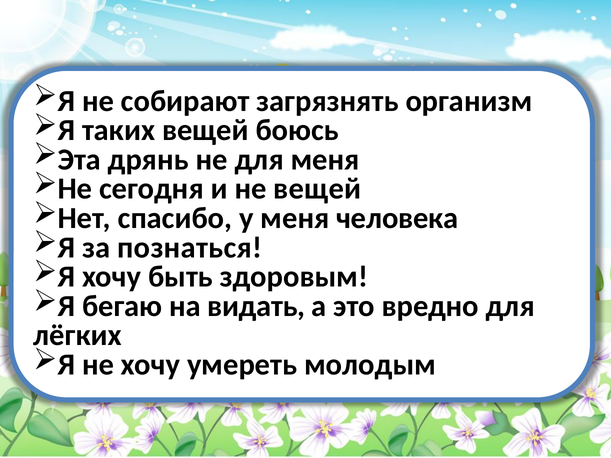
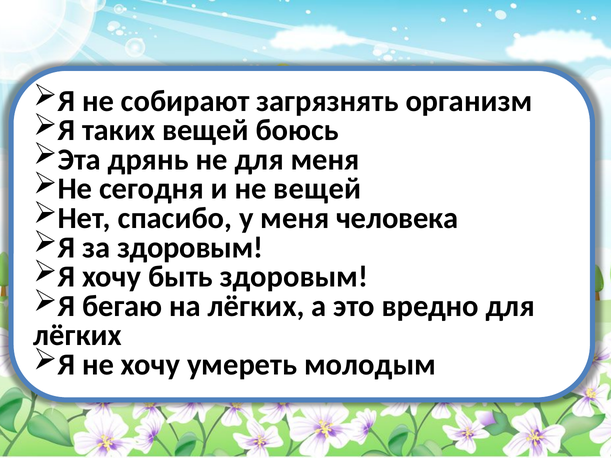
за познаться: познаться -> здоровым (190, 248)
на видать: видать -> лёгких (256, 306)
